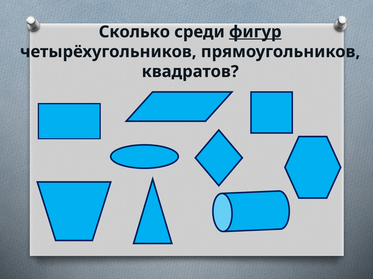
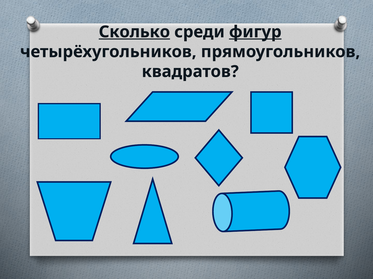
Сколько underline: none -> present (134, 32)
